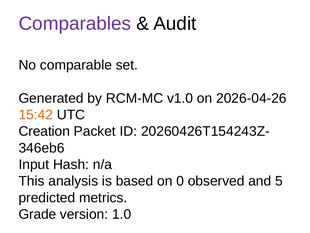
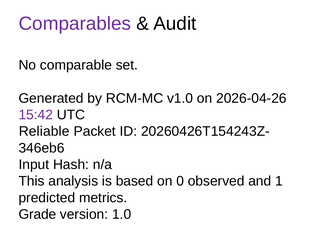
15:42 colour: orange -> purple (36, 115)
Creation: Creation -> Reliable (44, 131)
5: 5 -> 1 (279, 181)
